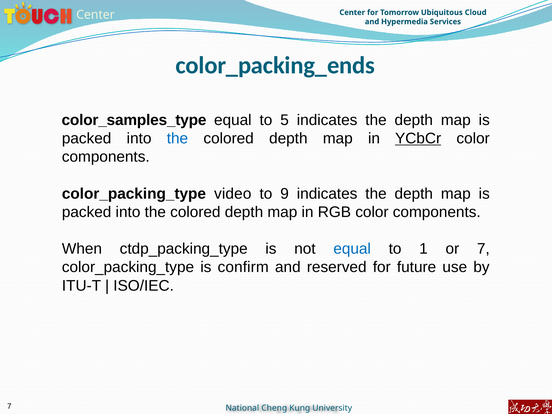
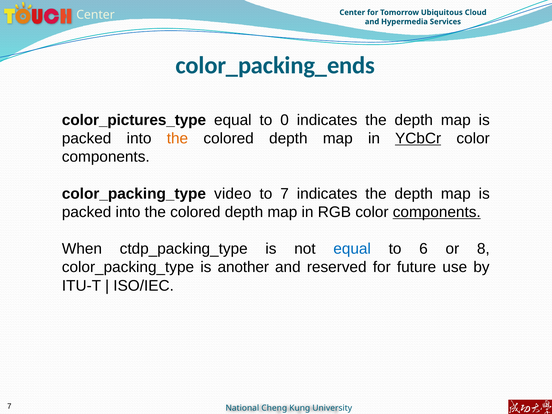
color_samples_type: color_samples_type -> color_pictures_type (134, 120)
5: 5 -> 0 (285, 120)
the colour: blue -> orange (177, 138)
to 9: 9 -> 7 (285, 194)
components underline: none -> present (437, 212)
1: 1 -> 6 (423, 249)
or 7: 7 -> 8 (483, 249)
confirm: confirm -> another (243, 267)
